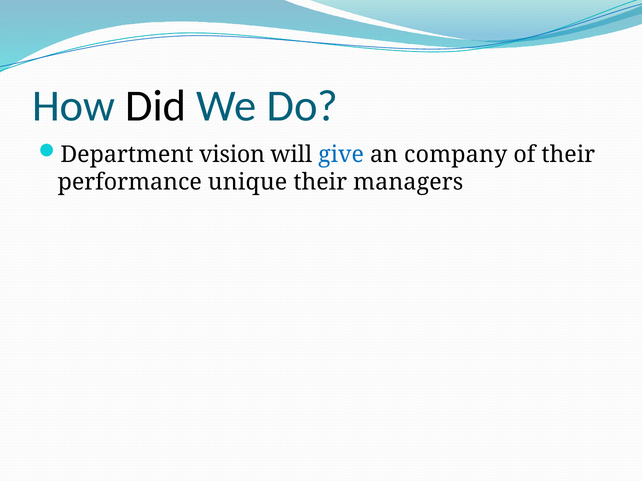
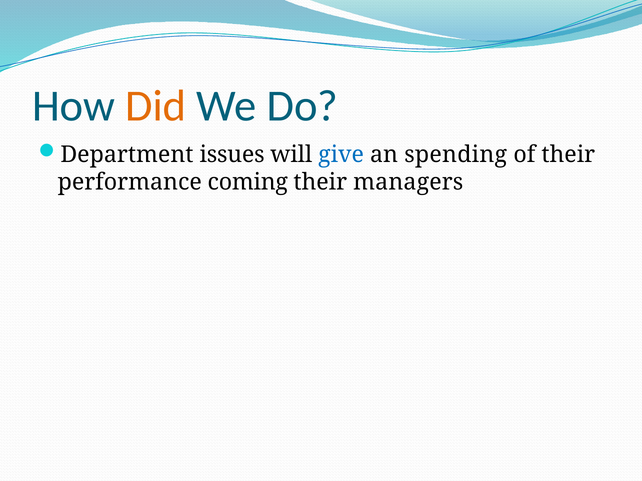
Did colour: black -> orange (156, 106)
vision: vision -> issues (232, 155)
company: company -> spending (456, 155)
unique: unique -> coming (248, 182)
